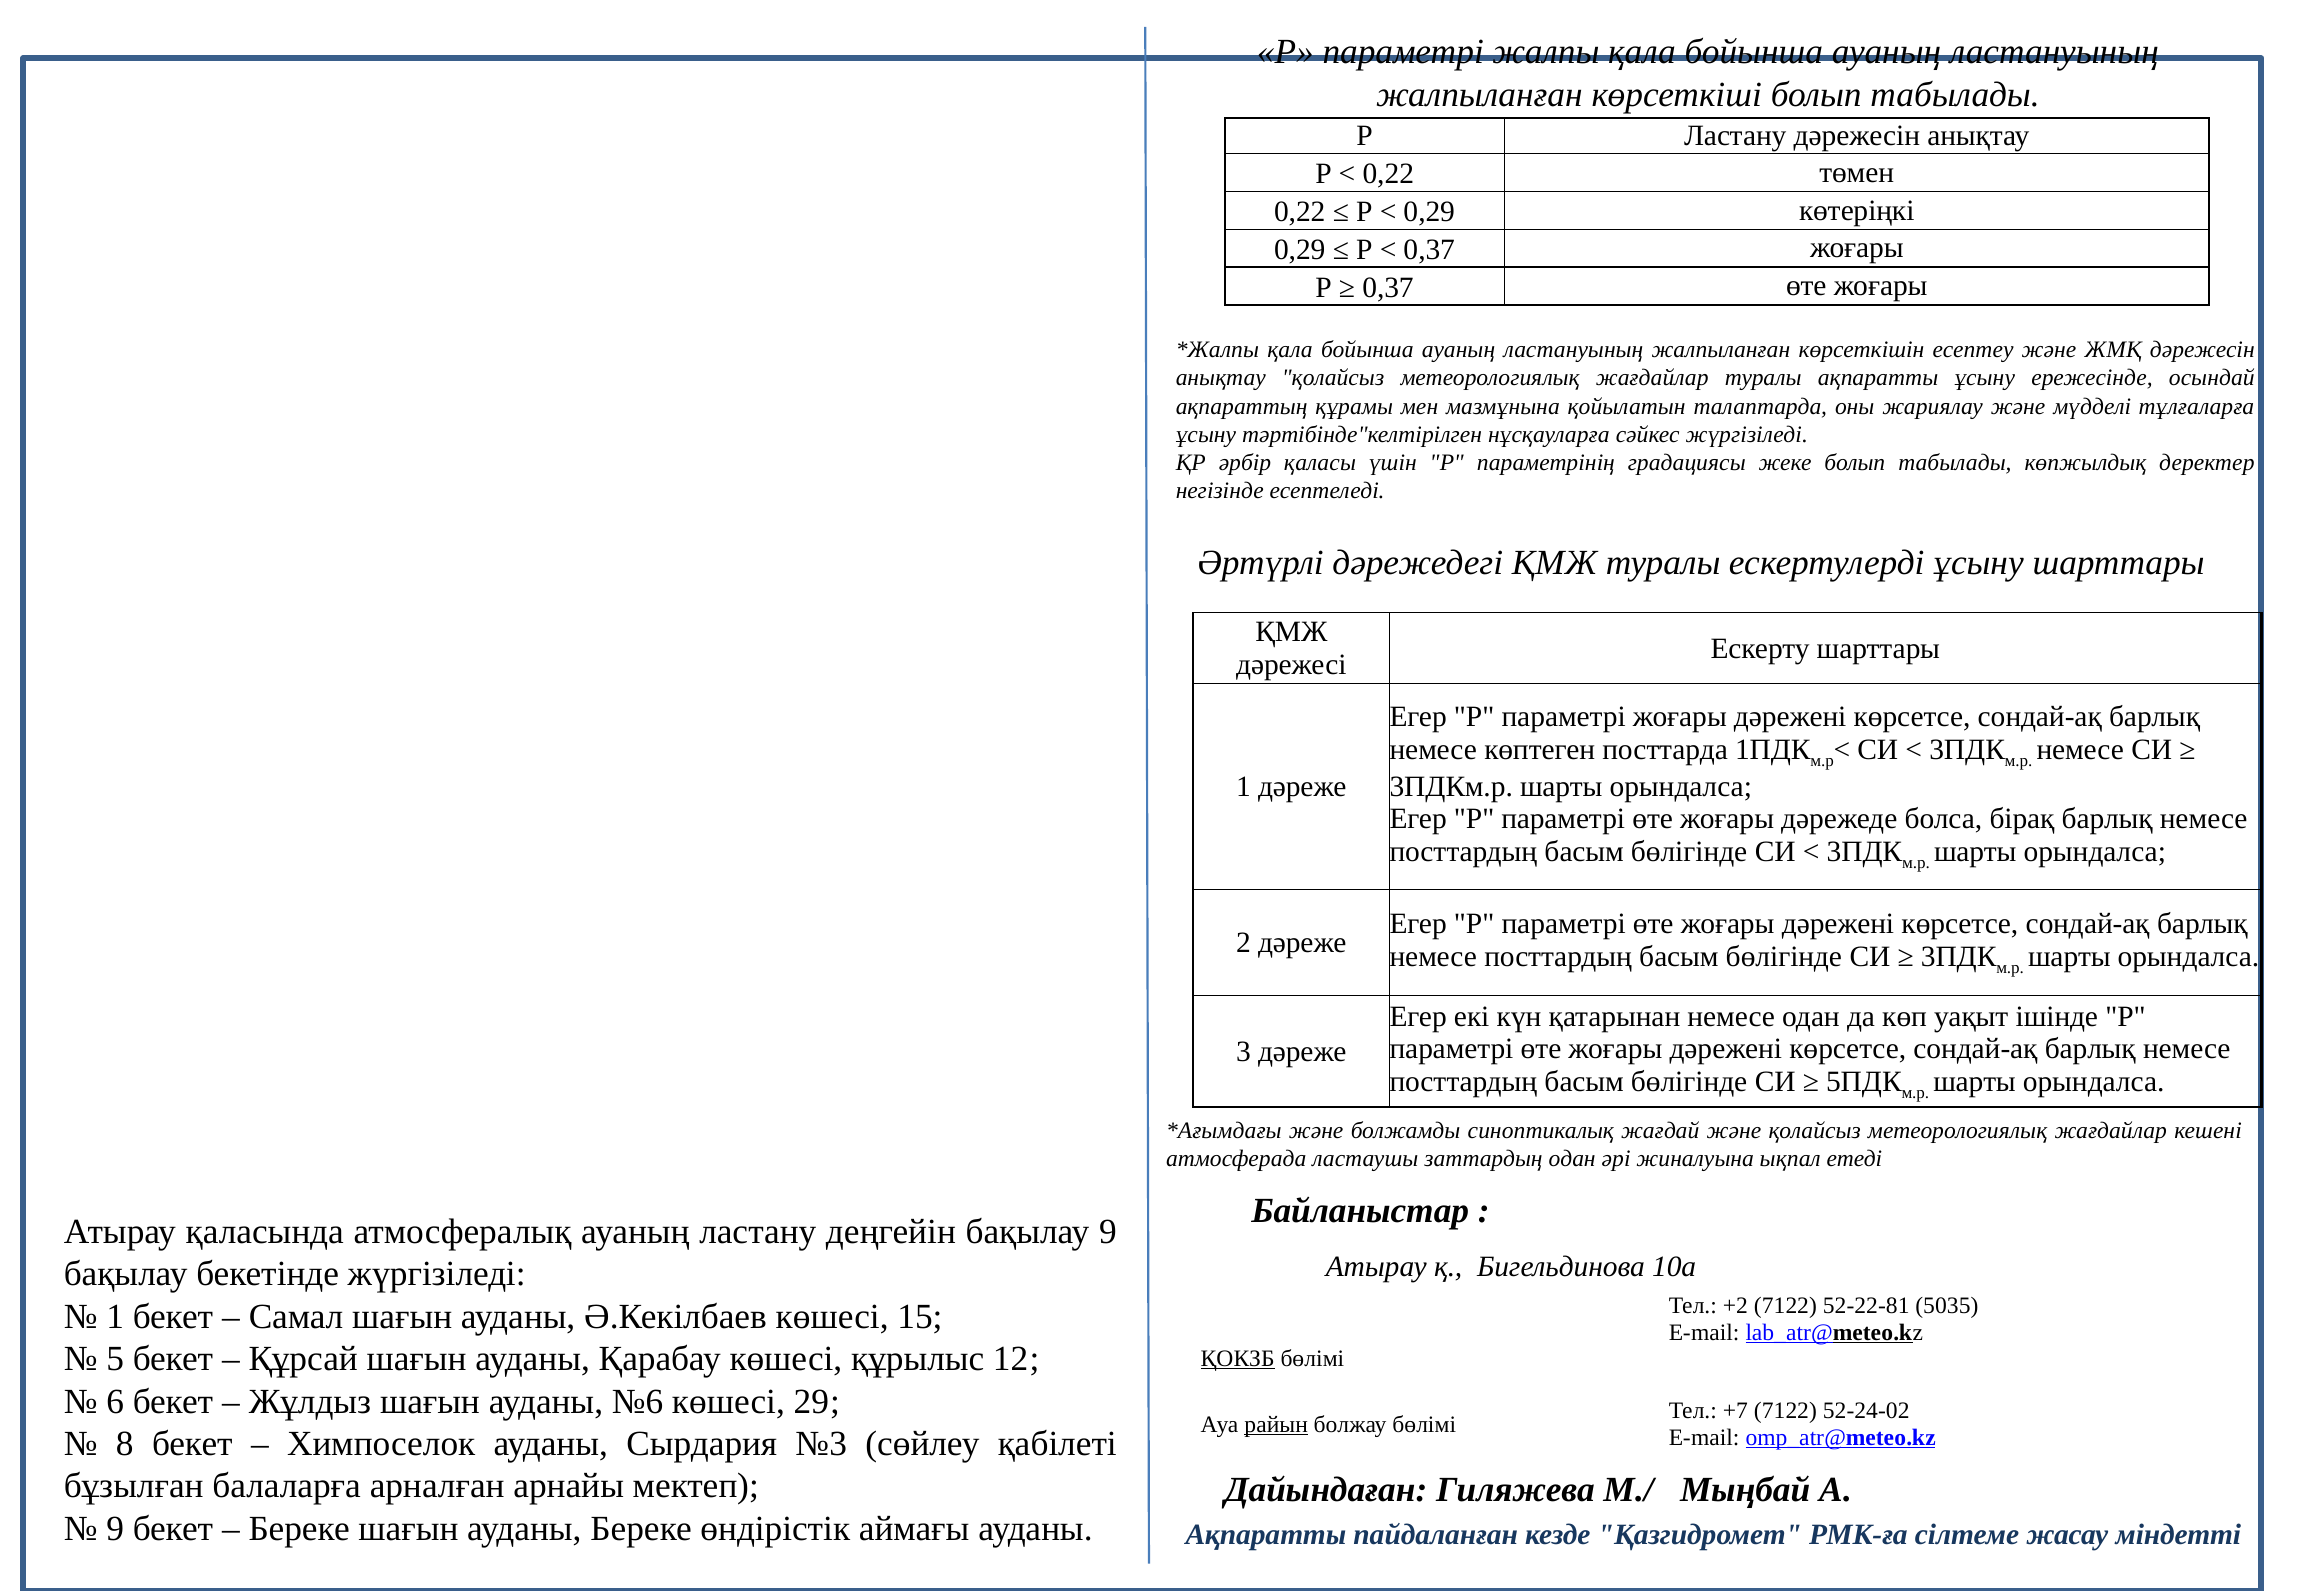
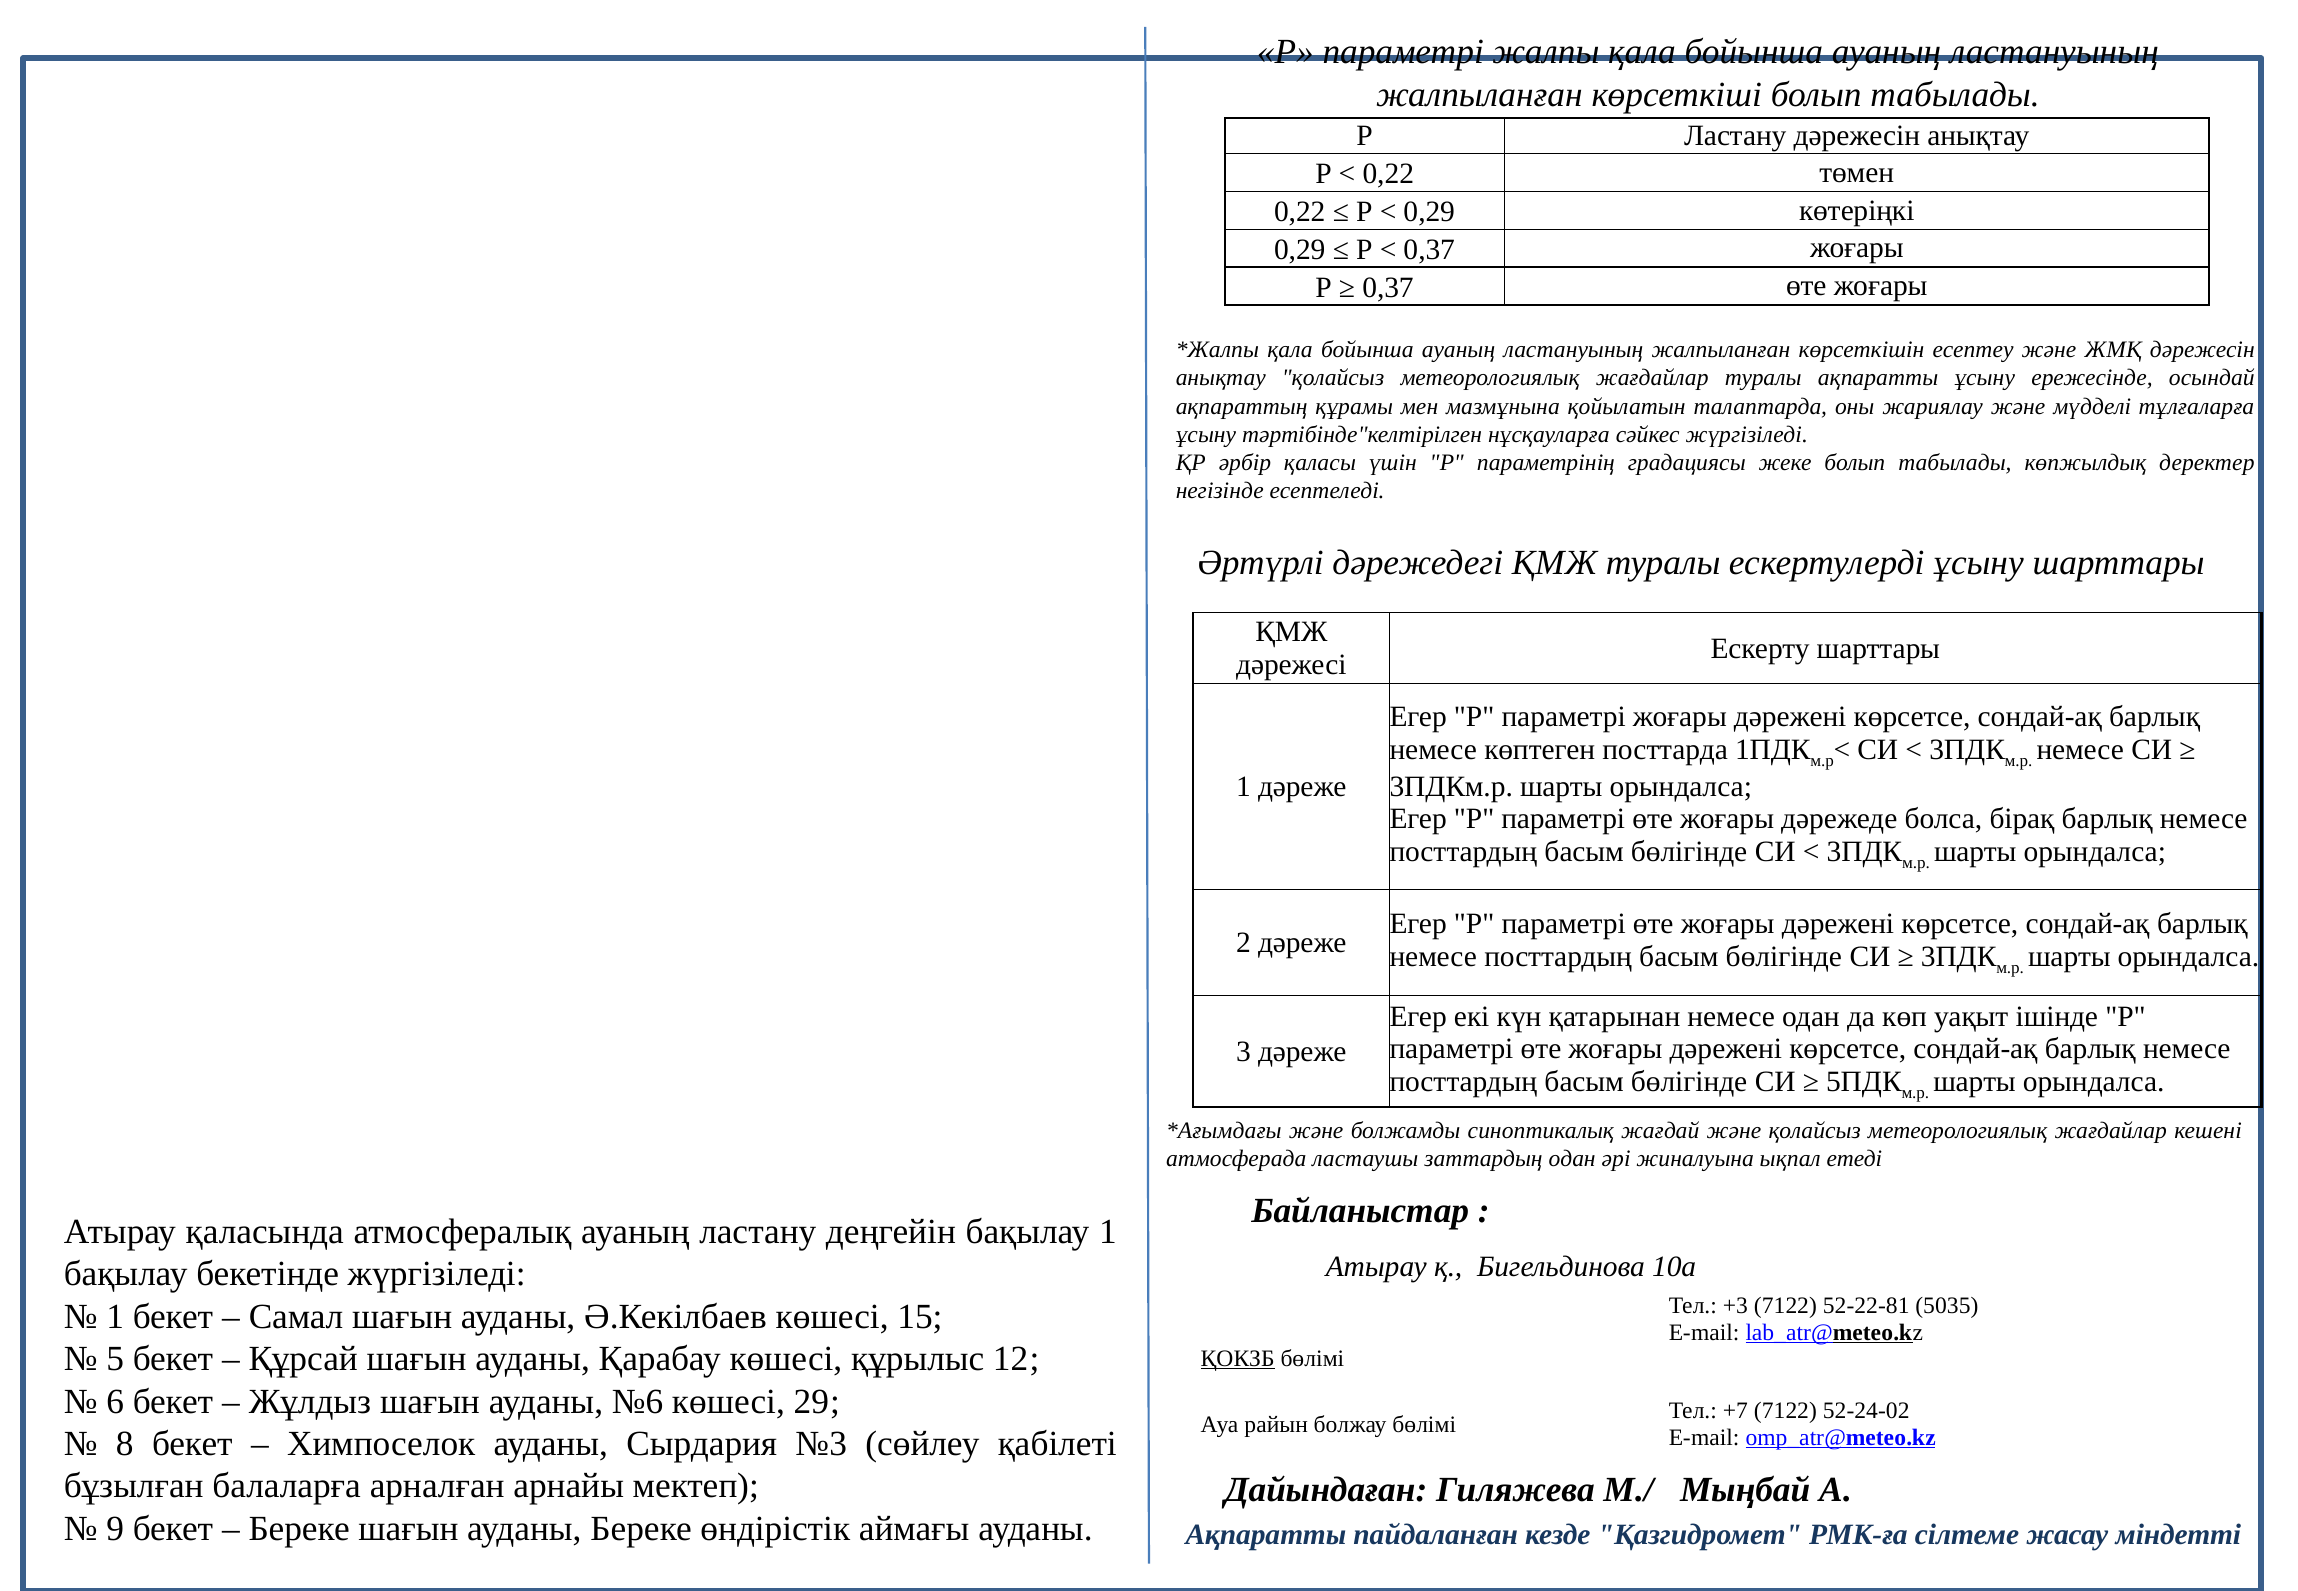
бақылау 9: 9 -> 1 (1108, 1232)
+2: +2 -> +3 (1735, 1306)
райын underline: present -> none (1276, 1424)
